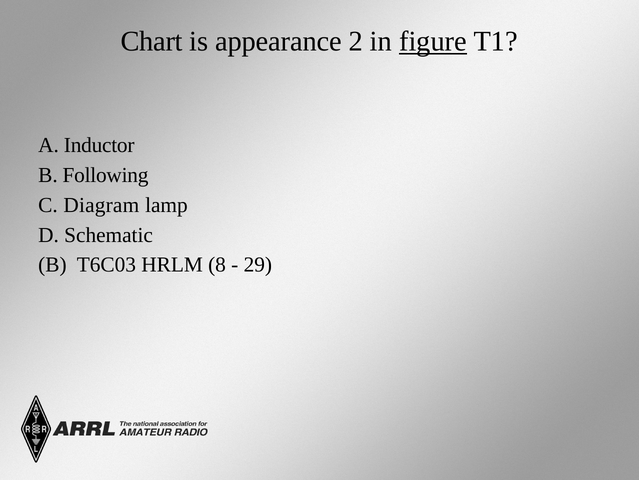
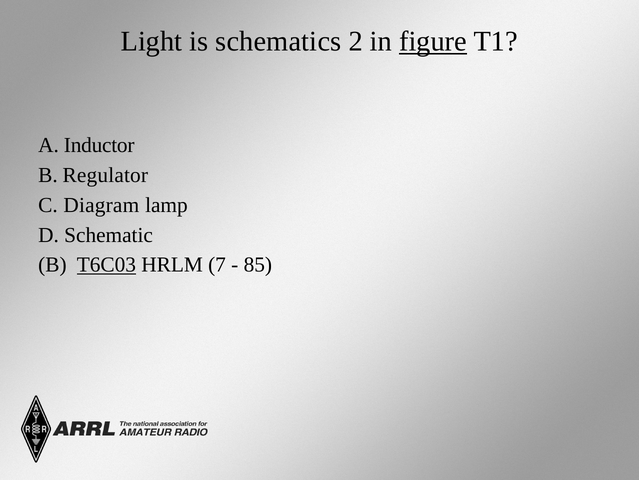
Chart: Chart -> Light (151, 41)
appearance: appearance -> schematics (278, 41)
Following: Following -> Regulator (105, 175)
T6C03 underline: none -> present (106, 264)
8: 8 -> 7 (217, 264)
29: 29 -> 85 (258, 264)
